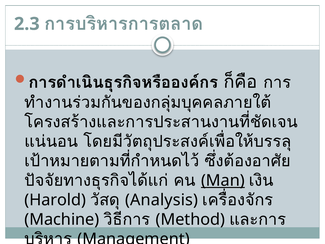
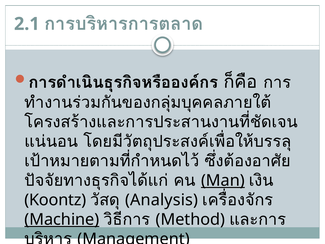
2.3: 2.3 -> 2.1 (27, 24)
Harold: Harold -> Koontz (55, 200)
Machine underline: none -> present (62, 219)
